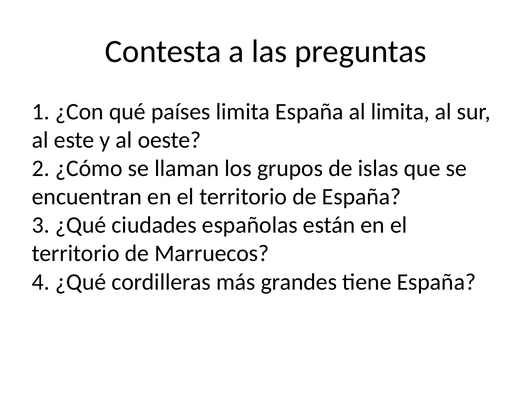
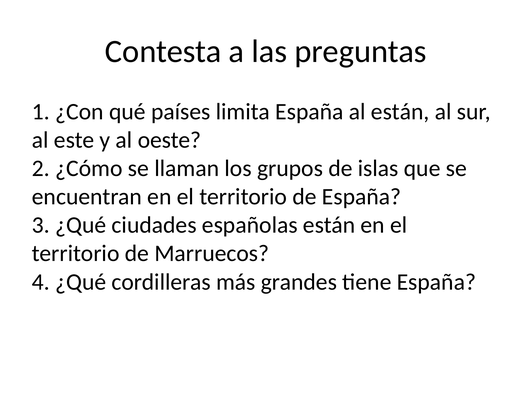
al limita: limita -> están (400, 112)
